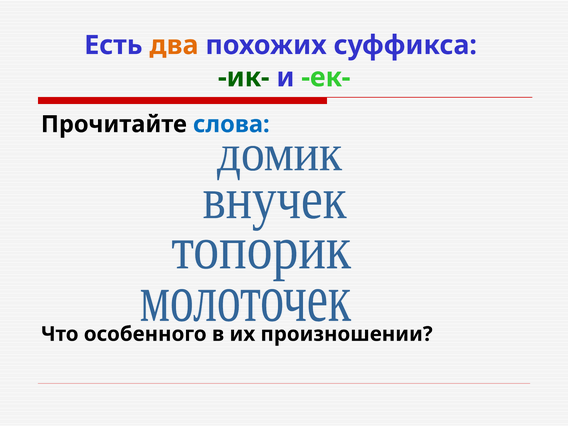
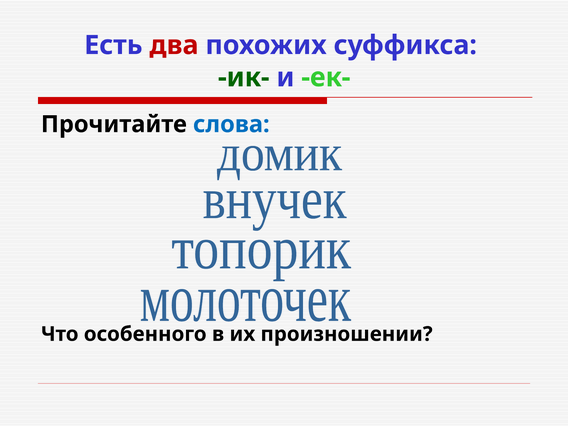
два colour: orange -> red (174, 45)
